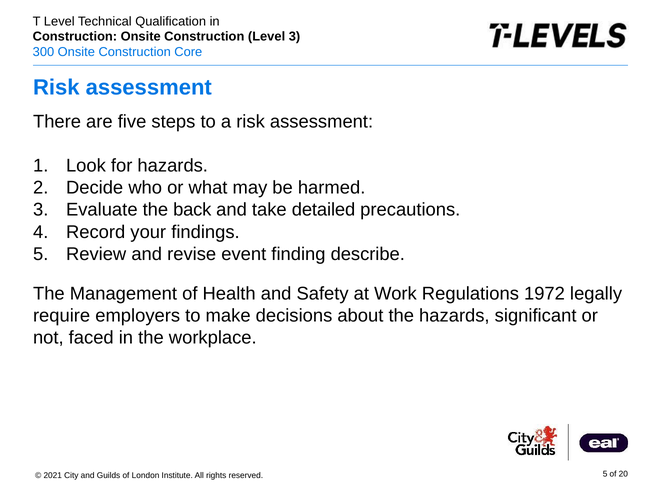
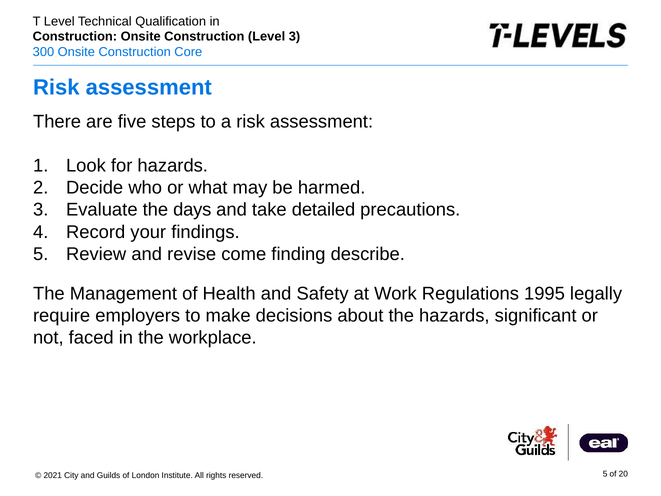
back: back -> days (192, 210)
event: event -> come (244, 254)
1972: 1972 -> 1995 (544, 294)
